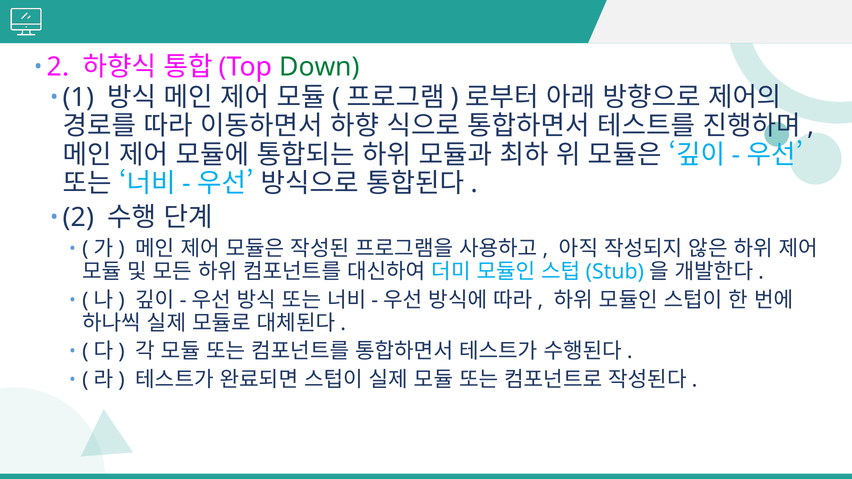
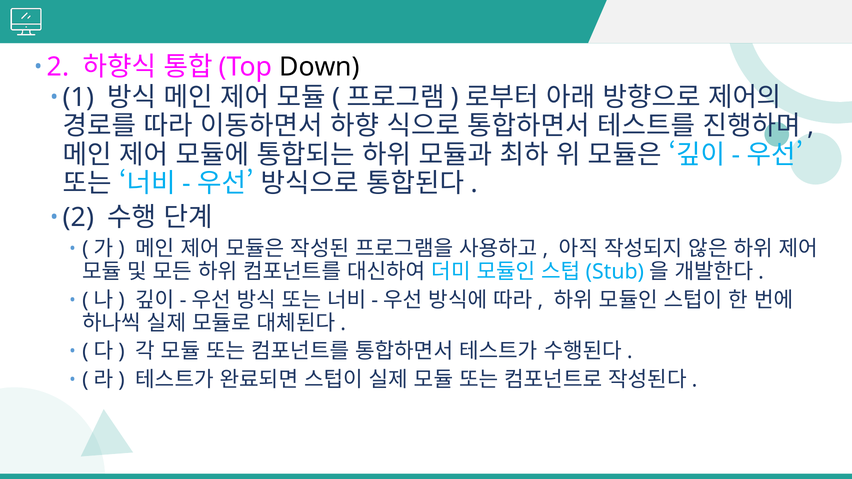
Down colour: green -> black (319, 67)
